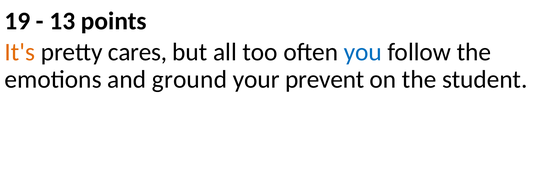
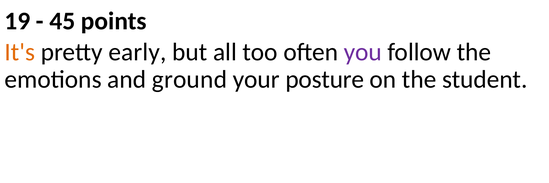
13: 13 -> 45 (62, 21)
cares: cares -> early (137, 52)
you colour: blue -> purple (363, 52)
prevent: prevent -> posture (325, 80)
